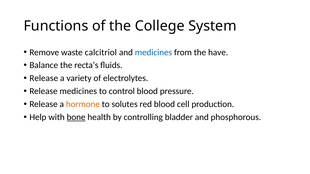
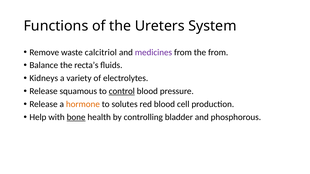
College: College -> Ureters (160, 26)
medicines colour: blue -> purple (153, 52)
the have: have -> from (218, 52)
Release: Release -> Kidneys (44, 78)
Release medicines: medicines -> squamous (78, 91)
control underline: none -> present (122, 91)
